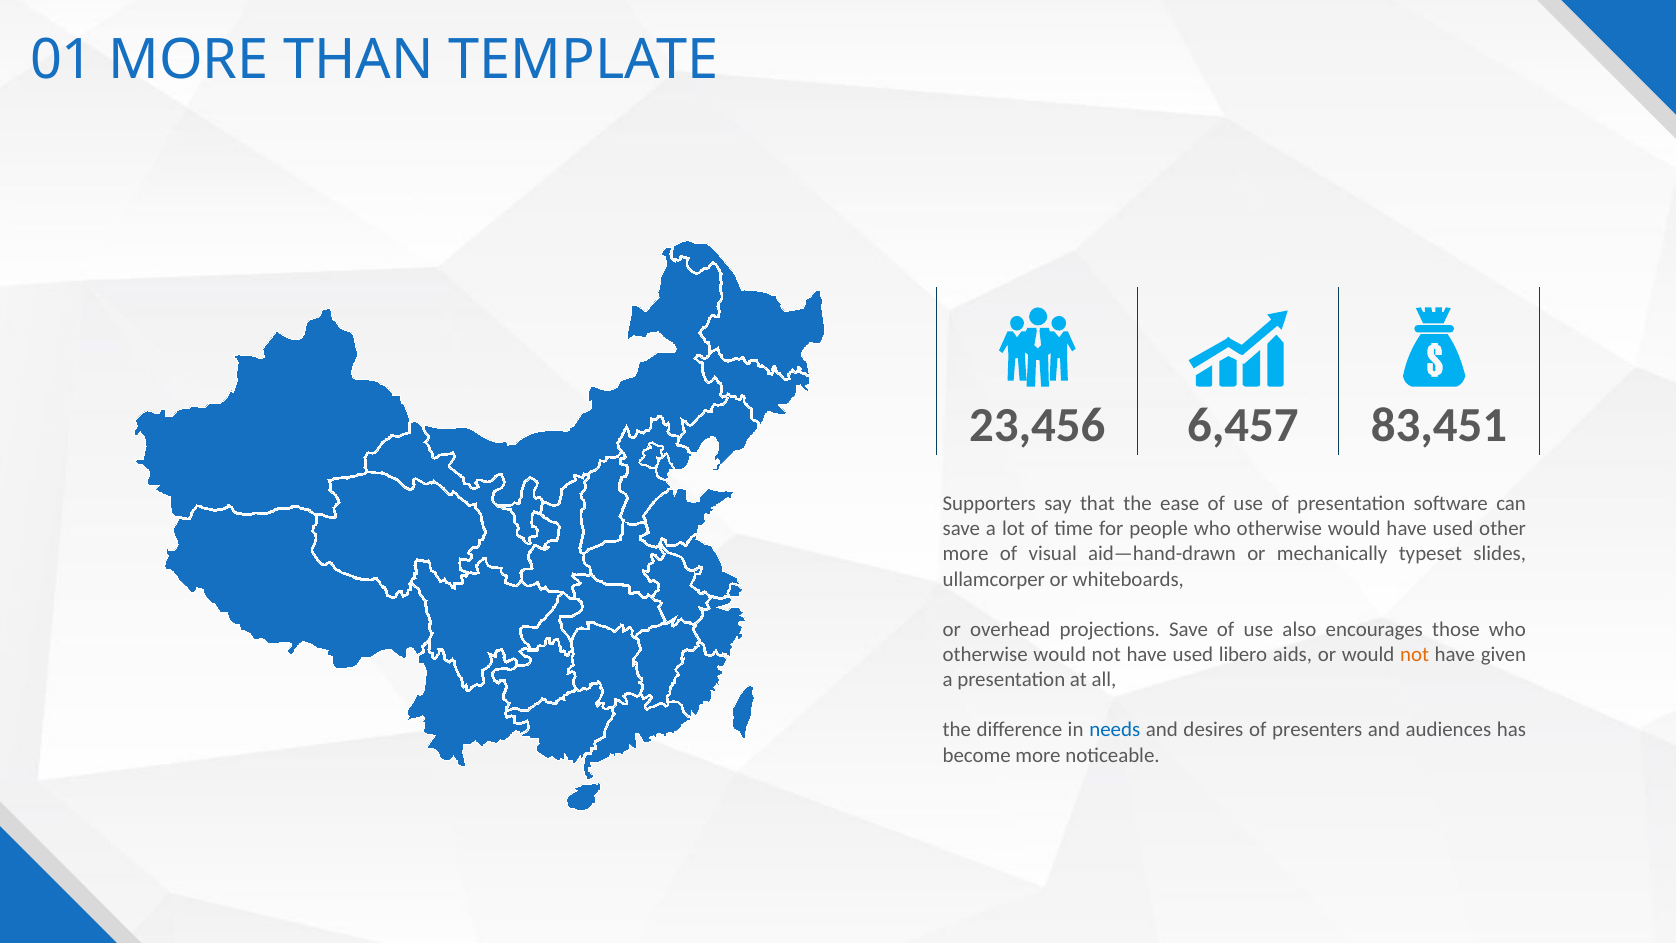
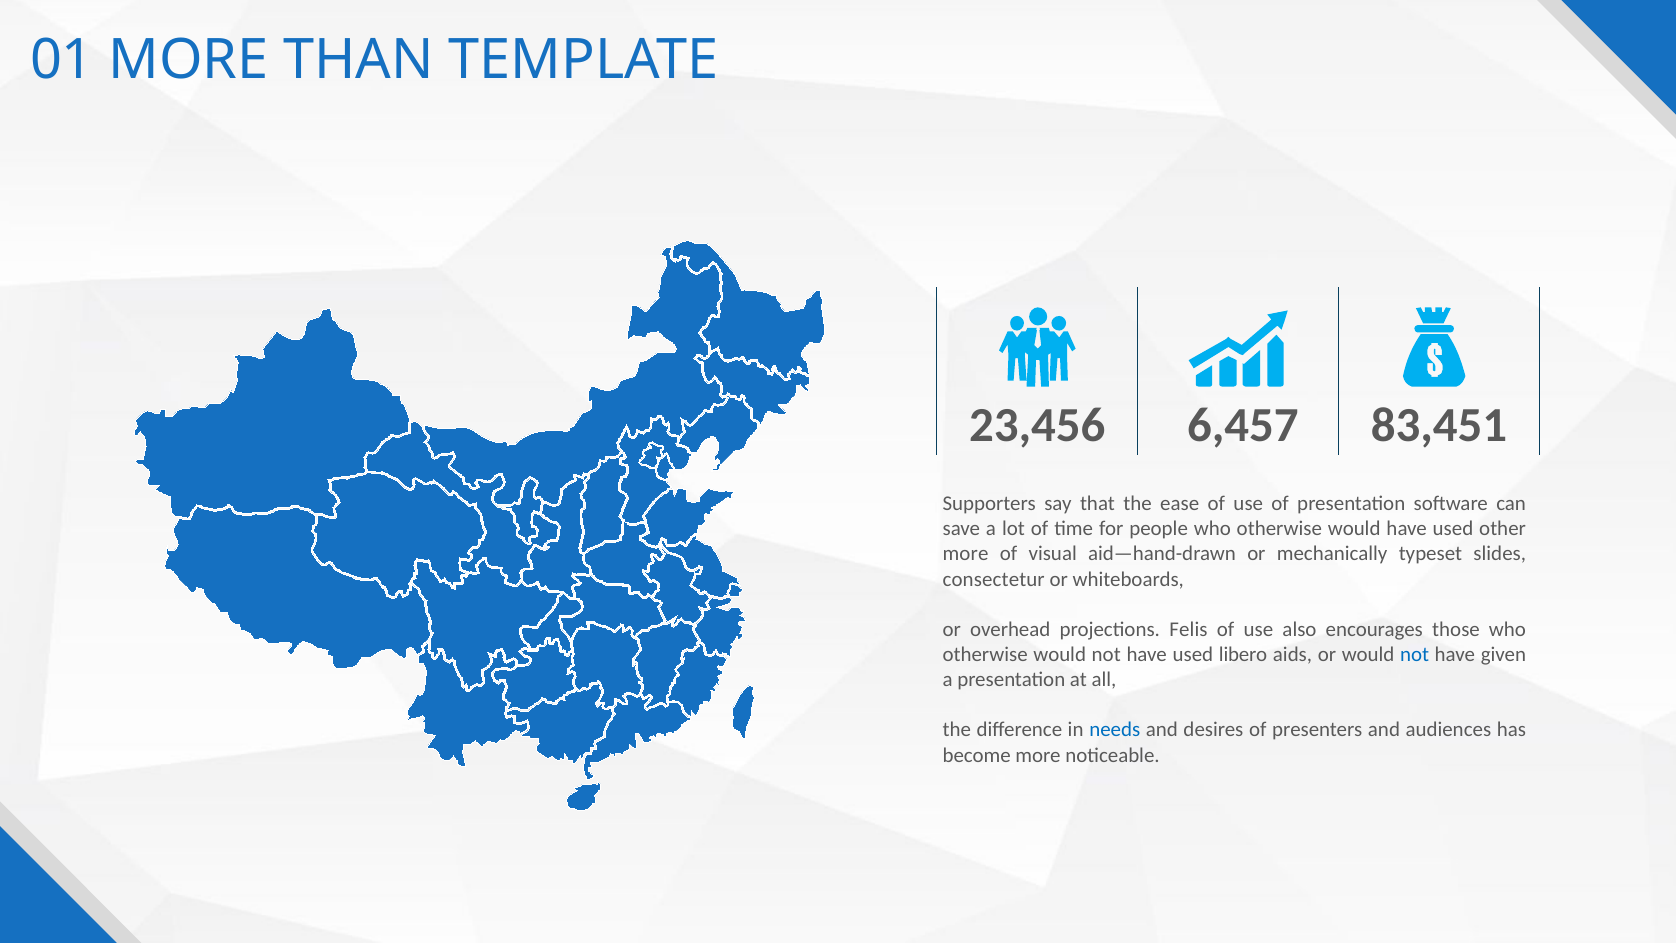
ullamcorper: ullamcorper -> consectetur (994, 579)
projections Save: Save -> Felis (1188, 629)
not colour: orange -> blue (1415, 654)
